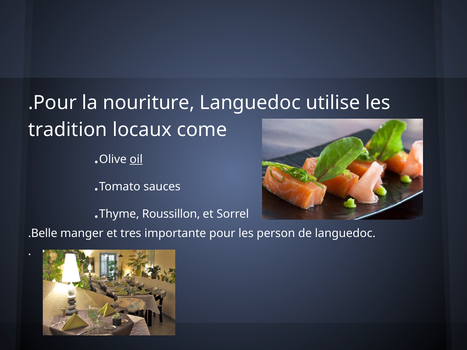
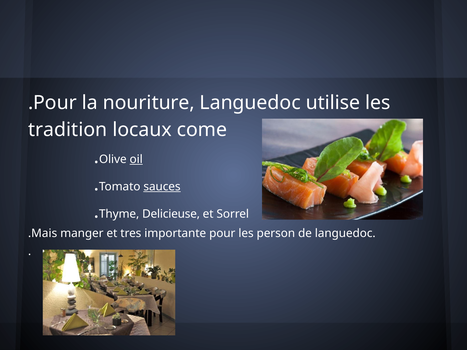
sauces underline: none -> present (162, 187)
Roussillon: Roussillon -> Delicieuse (171, 214)
.Belle: .Belle -> .Mais (43, 234)
